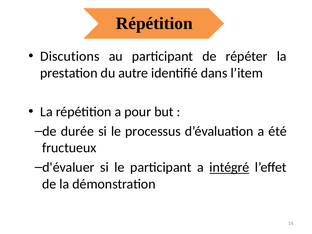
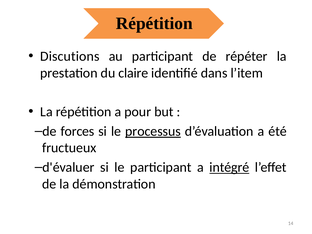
autre: autre -> claire (133, 73)
durée: durée -> forces (77, 131)
processus underline: none -> present (153, 131)
